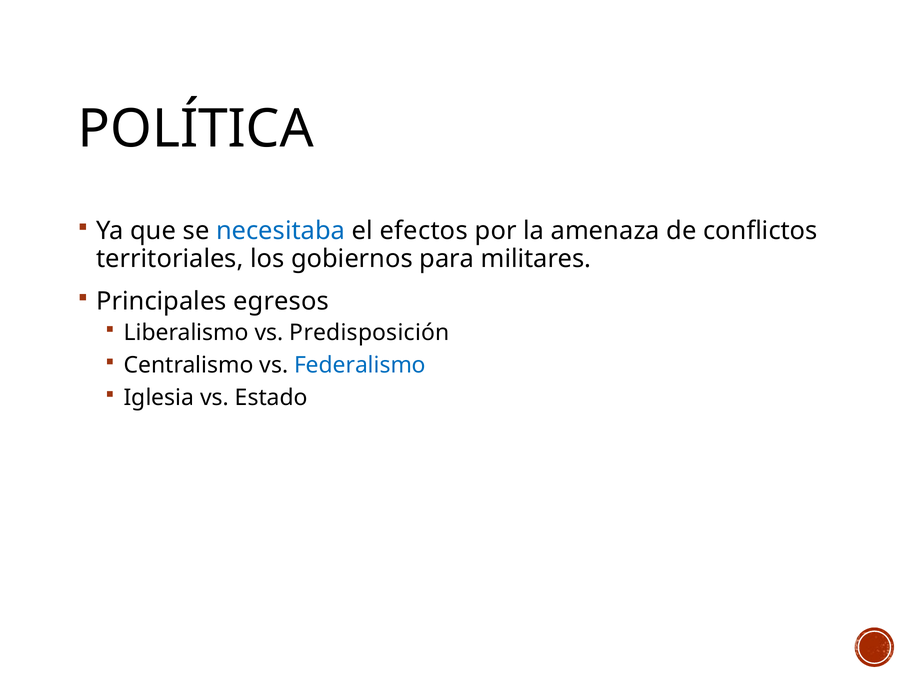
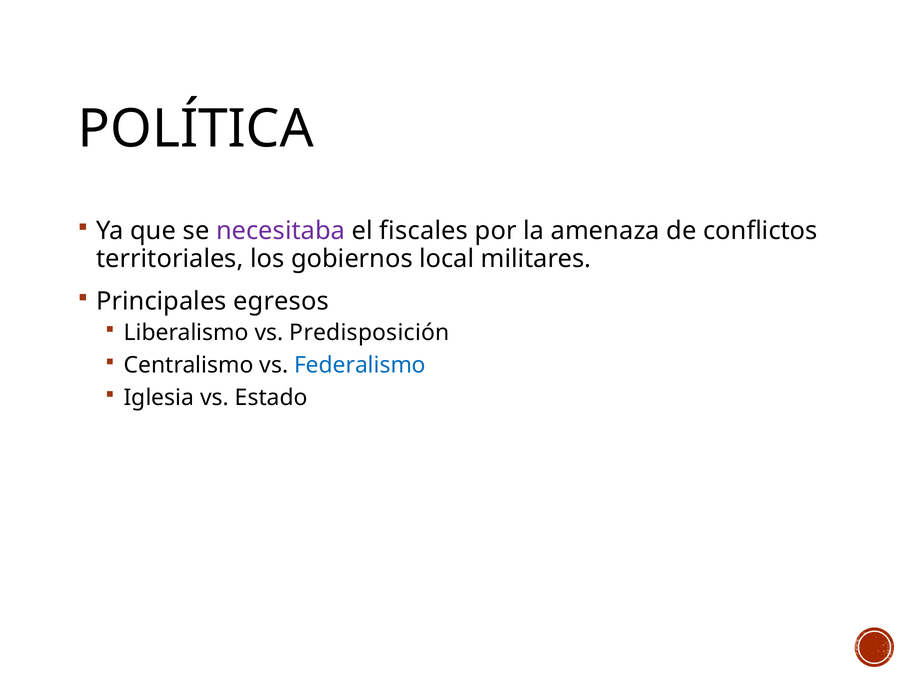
necesitaba colour: blue -> purple (281, 231)
efectos: efectos -> fiscales (424, 231)
para: para -> local (447, 259)
